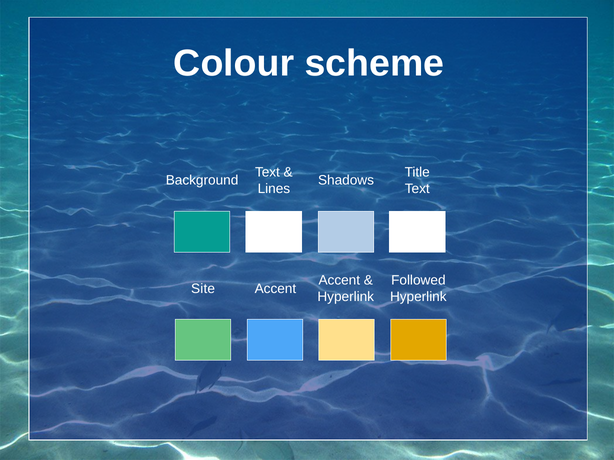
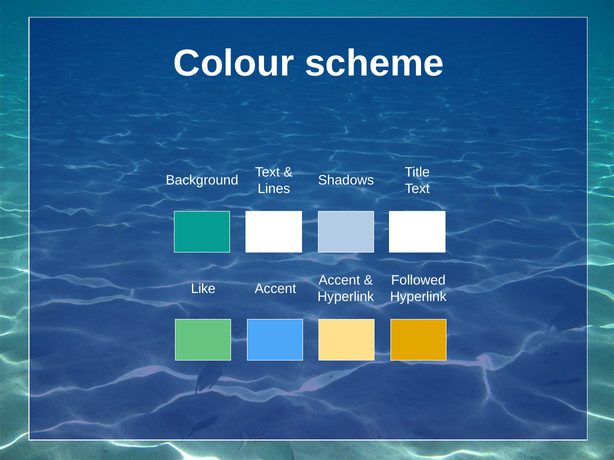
Site: Site -> Like (203, 289)
